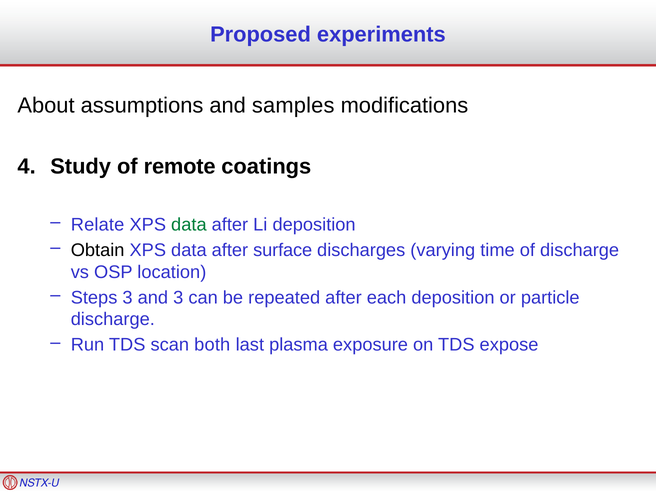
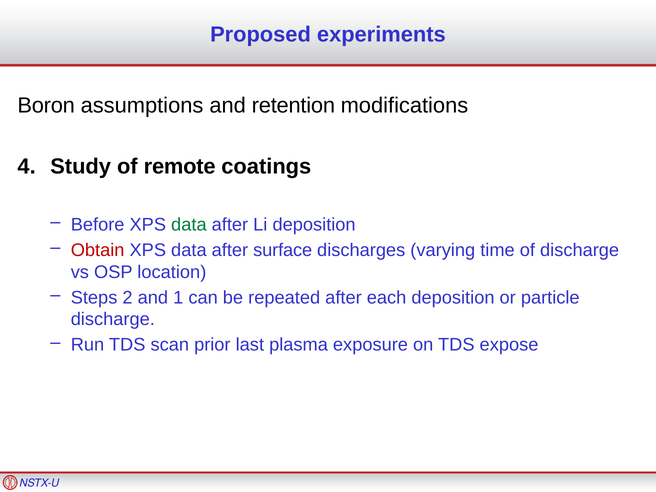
About: About -> Boron (46, 105)
samples: samples -> retention (293, 105)
Relate: Relate -> Before (98, 225)
Obtain colour: black -> red (98, 250)
Steps 3: 3 -> 2 (128, 298)
and 3: 3 -> 1 (178, 298)
both: both -> prior (212, 345)
